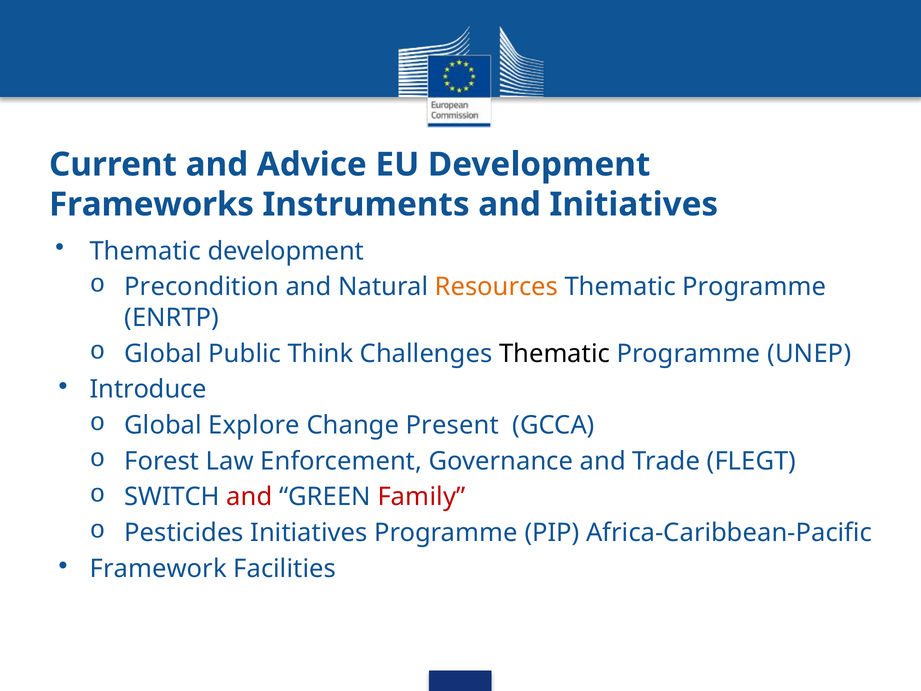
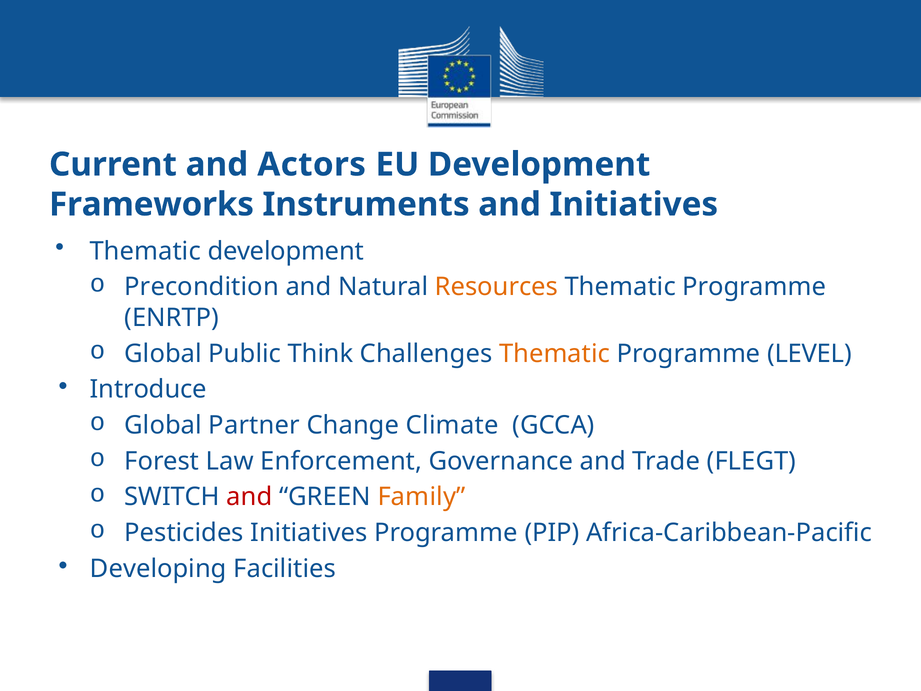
Advice: Advice -> Actors (312, 164)
Thematic colour: black -> orange (555, 353)
UNEP: UNEP -> LEVEL (809, 353)
Explore: Explore -> Partner (254, 425)
Present: Present -> Climate (452, 425)
Family colour: red -> orange (422, 497)
Framework: Framework -> Developing (158, 568)
